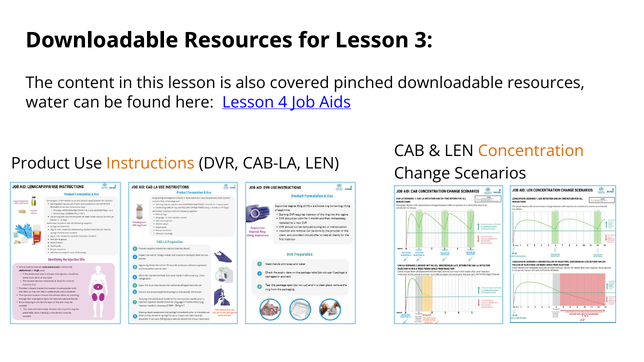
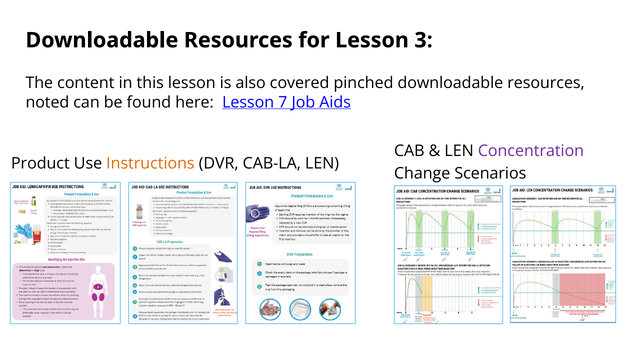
water: water -> noted (47, 103)
4: 4 -> 7 (283, 103)
Concentration colour: orange -> purple (531, 151)
